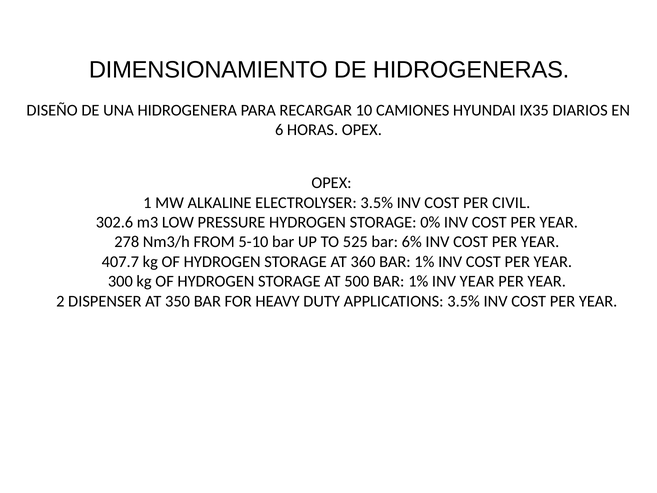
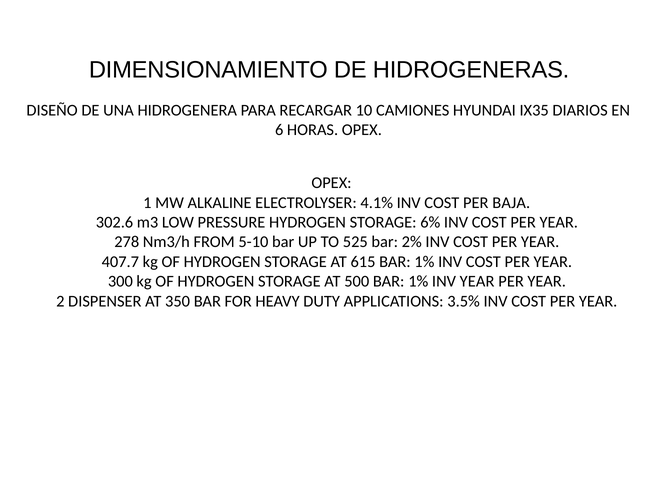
ELECTROLYSER 3.5%: 3.5% -> 4.1% (377, 202)
CIVIL: CIVIL -> BAJA (511, 202)
0%: 0% -> 6% (430, 222)
6%: 6% -> 2% (412, 242)
360: 360 -> 615 (363, 262)
